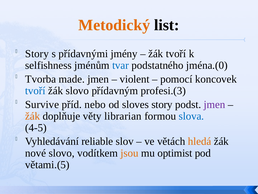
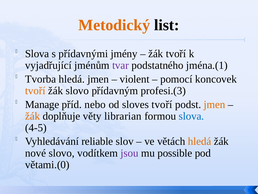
Story: Story -> Slova (37, 54)
selfishness: selfishness -> vyjadřující (48, 65)
tvar colour: blue -> purple (121, 65)
jména.(0: jména.(0 -> jména.(1 (207, 65)
Tvorba made: made -> hledá (72, 79)
tvoří colour: blue -> orange (35, 91)
Survive: Survive -> Manage (42, 104)
sloves story: story -> tvoří (162, 104)
jmen colour: purple -> orange (215, 104)
jsou colour: orange -> purple (130, 153)
optimist: optimist -> possible (175, 153)
větami.(5: větami.(5 -> větami.(0 (47, 164)
